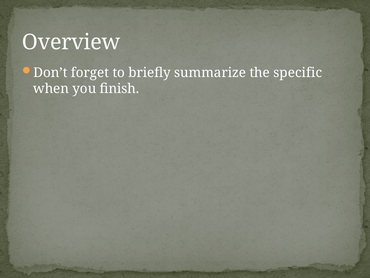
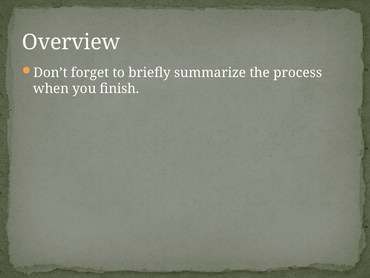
specific: specific -> process (298, 72)
